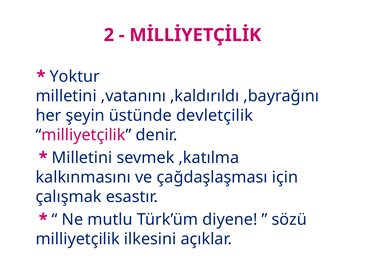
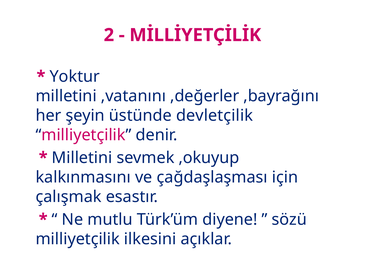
,kaldırıldı: ,kaldırıldı -> ,değerler (205, 96)
,katılma: ,katılma -> ,okuyup (209, 158)
